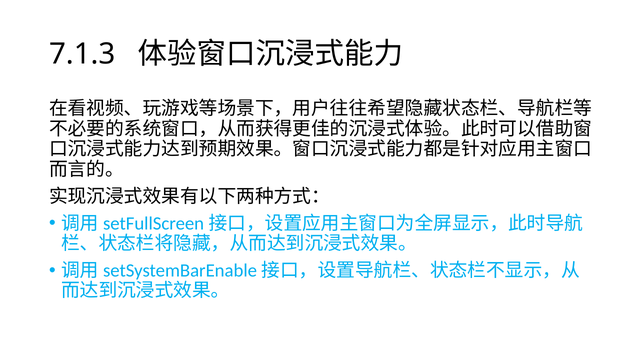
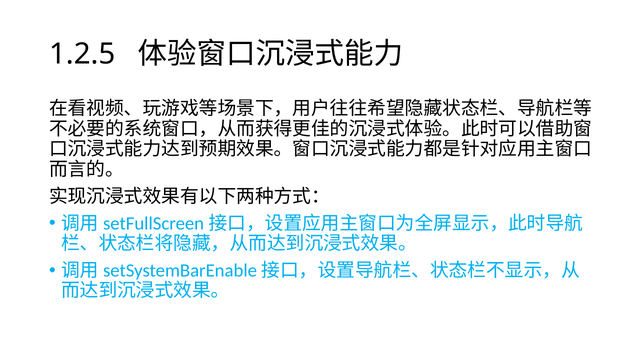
7.1.3: 7.1.3 -> 1.2.5 (82, 54)
